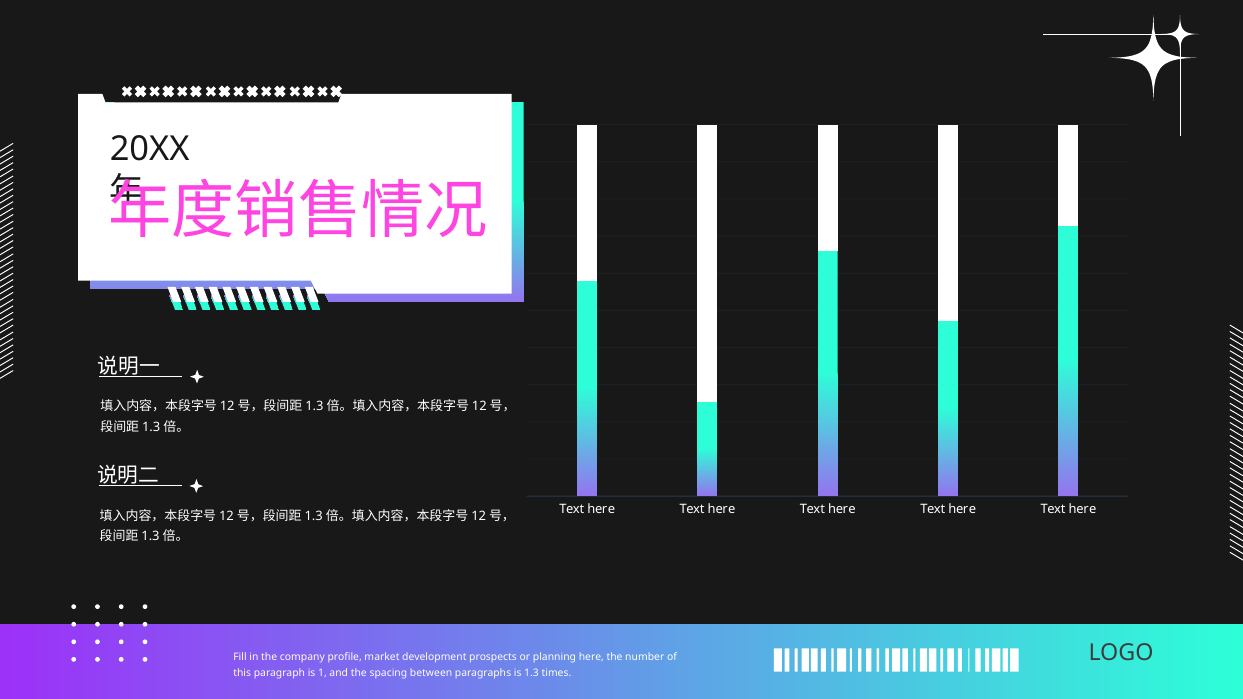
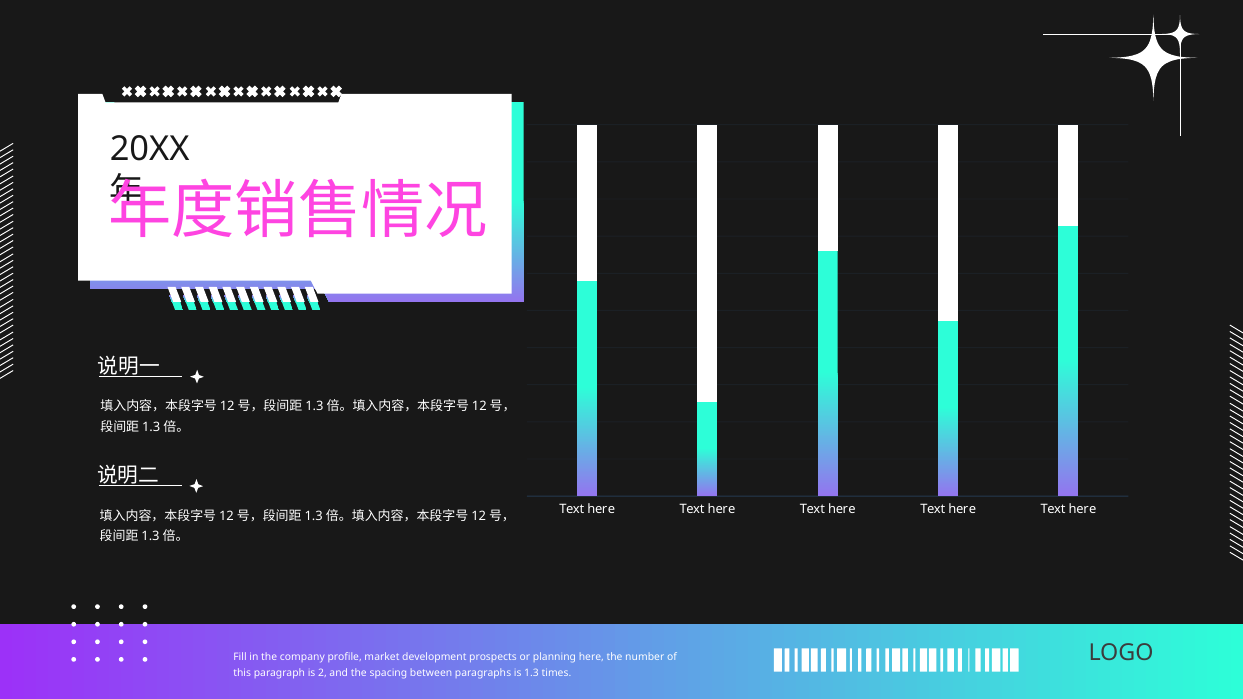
1: 1 -> 2 (323, 673)
